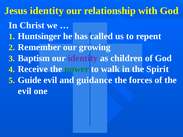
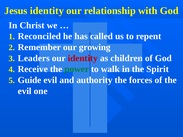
Huntsinger: Huntsinger -> Reconciled (39, 36)
Baptism: Baptism -> Leaders (34, 58)
identity colour: purple -> red (83, 58)
guidance: guidance -> authority (94, 80)
